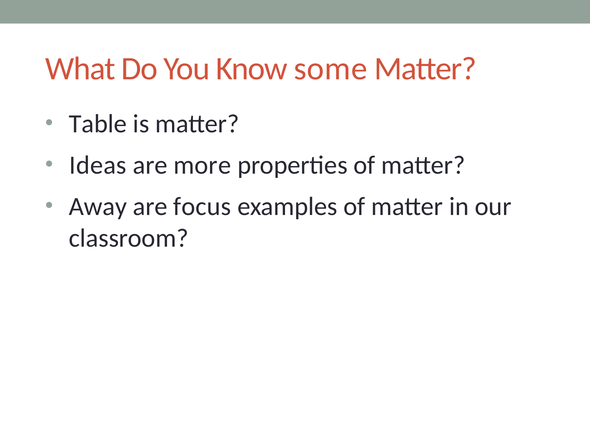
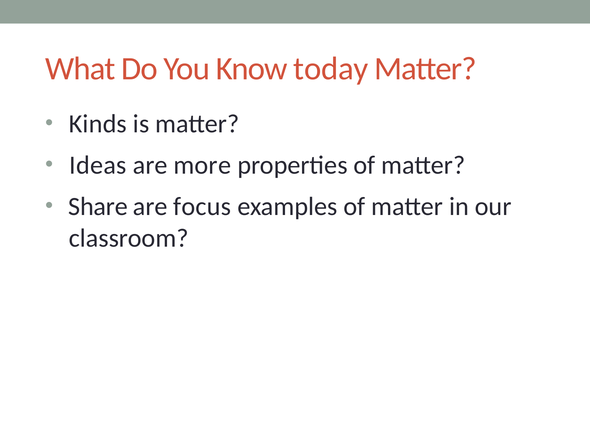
some: some -> today (331, 69)
Table: Table -> Kinds (98, 124)
Away: Away -> Share (98, 206)
